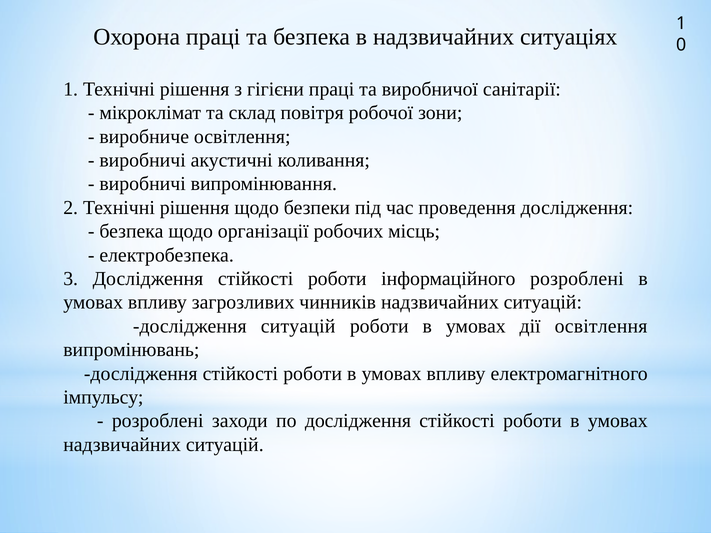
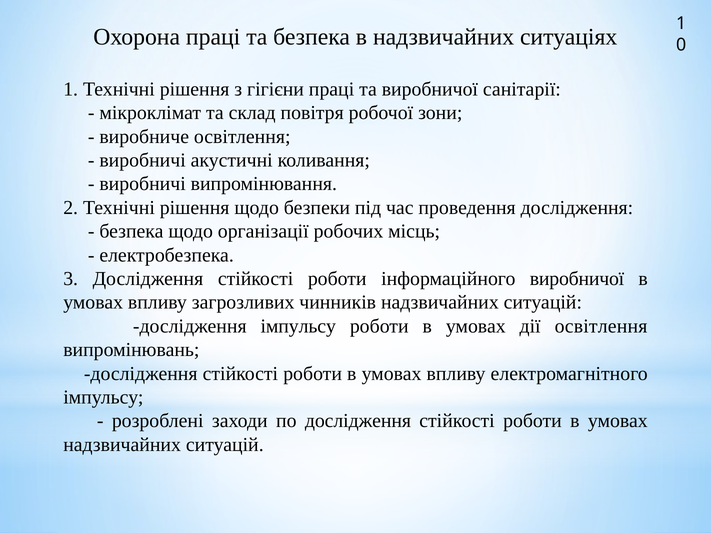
інформаційного розроблені: розроблені -> виробничої (577, 279)
дослідження ситуацій: ситуацій -> імпульсу (298, 326)
